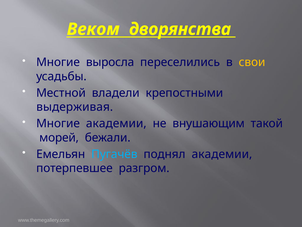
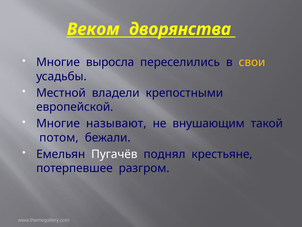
выдерживая: выдерживая -> европейской (75, 107)
Многие академии: академии -> называют (116, 123)
морей: морей -> потом (59, 137)
Пугачёв colour: light blue -> white (114, 154)
поднял академии: академии -> крестьяне (222, 154)
